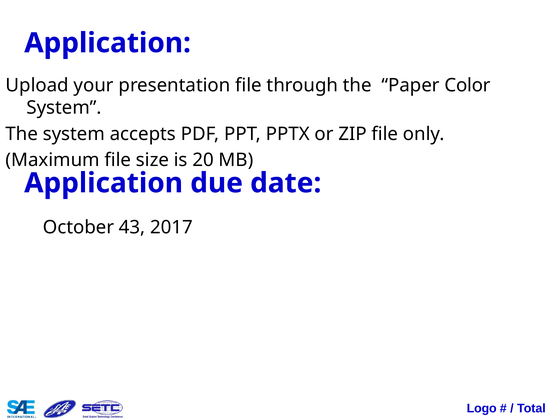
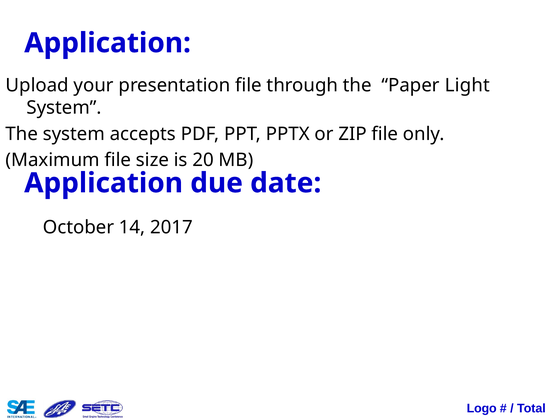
Color: Color -> Light (467, 85)
43: 43 -> 14 (132, 227)
